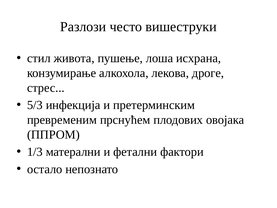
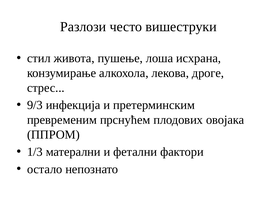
5/3: 5/3 -> 9/3 (35, 105)
